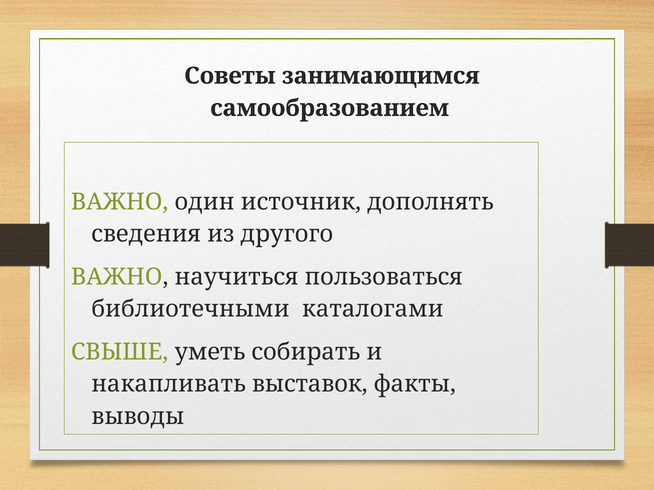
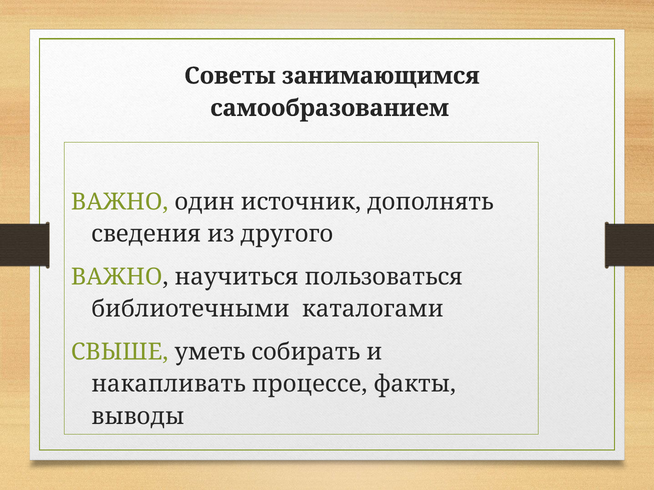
выставок: выставок -> процессе (310, 384)
